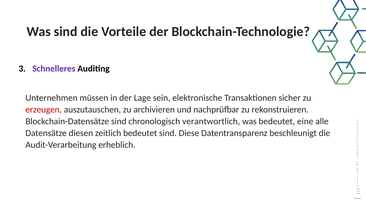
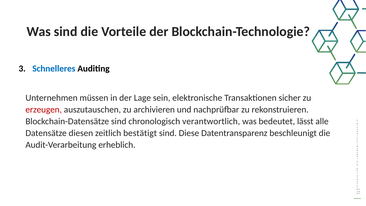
Schnelleres colour: purple -> blue (54, 69)
eine: eine -> lässt (305, 121)
zeitlich bedeutet: bedeutet -> bestätigt (140, 133)
